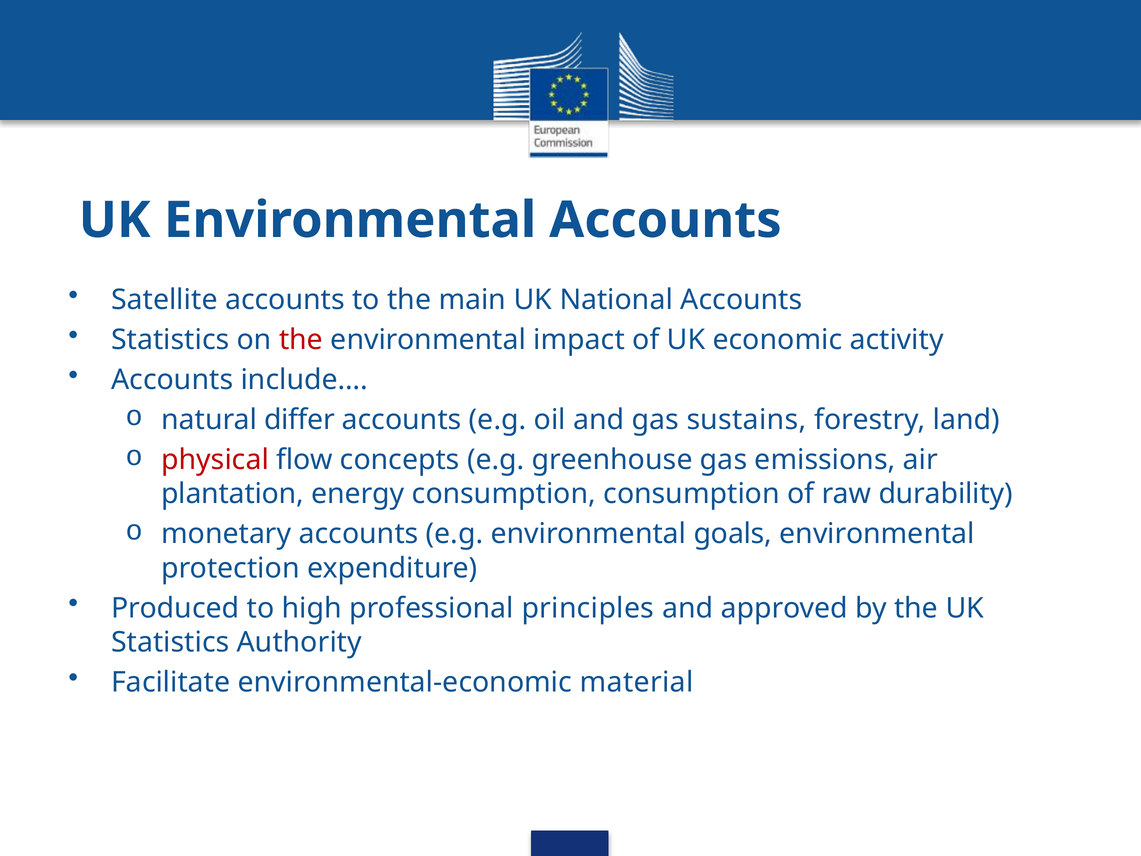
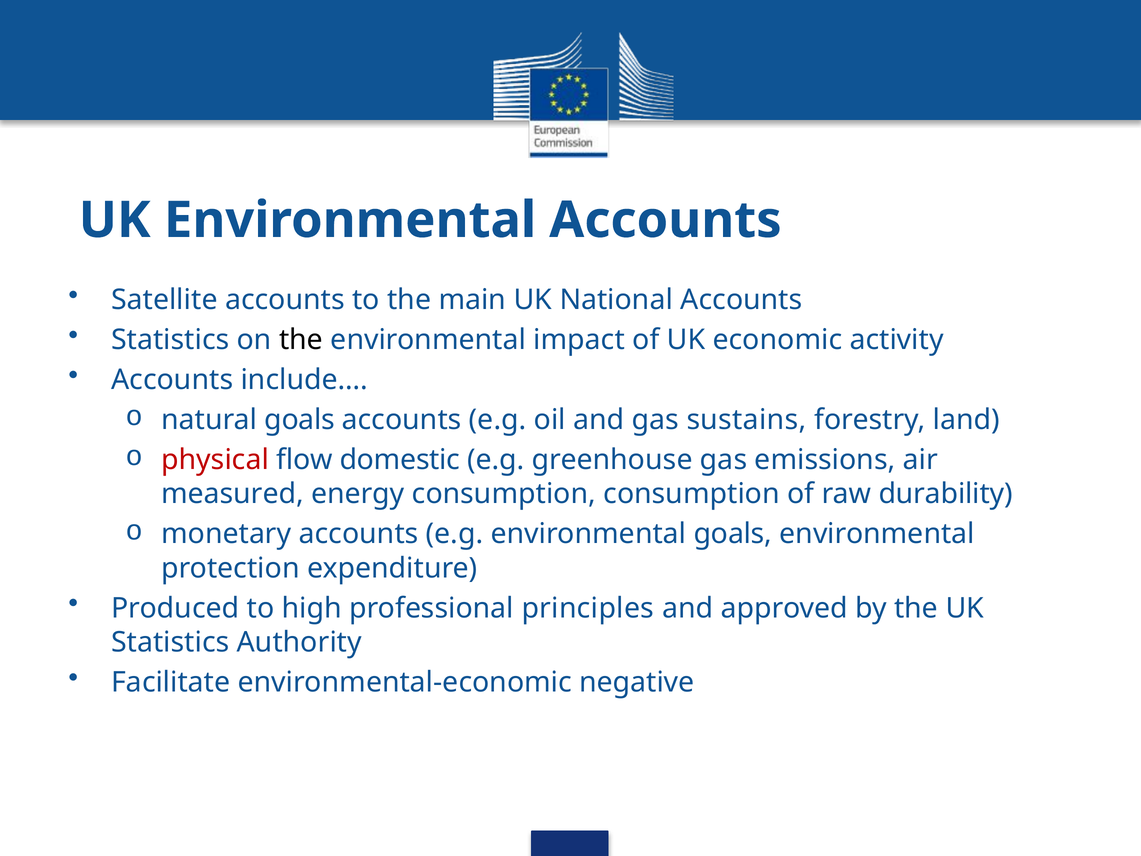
the colour: red -> black (301, 340)
natural differ: differ -> goals (300, 420)
concepts: concepts -> domestic (400, 460)
plantation: plantation -> measured (233, 494)
material: material -> negative (637, 682)
